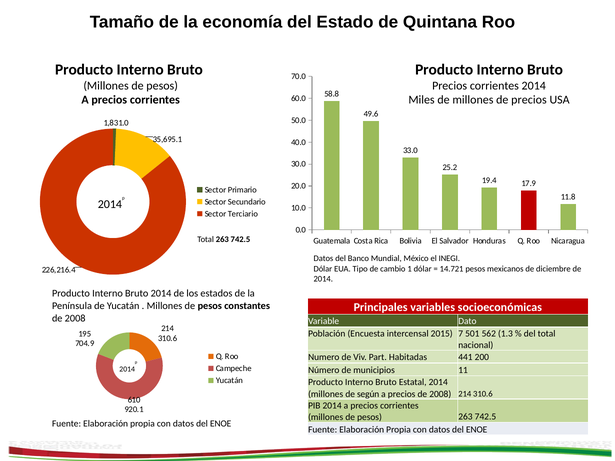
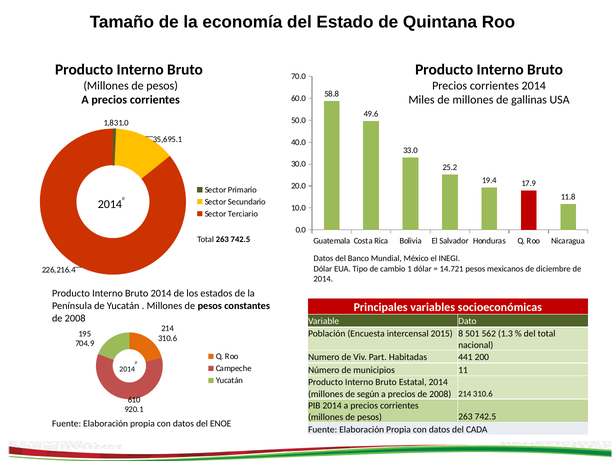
de precios: precios -> gallinas (529, 100)
7: 7 -> 8 (461, 334)
ENOE: ENOE -> CADA (477, 430)
